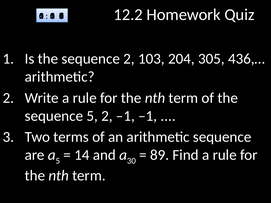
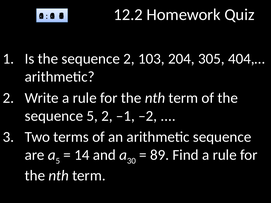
436,…: 436,… -> 404,… (246, 59)
–1 –1: –1 -> –2 (148, 116)
